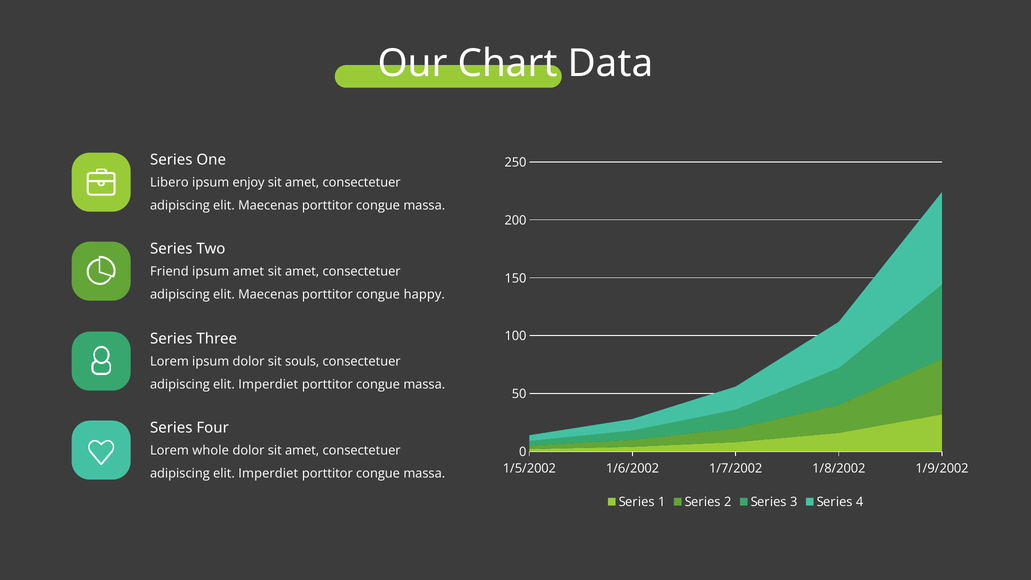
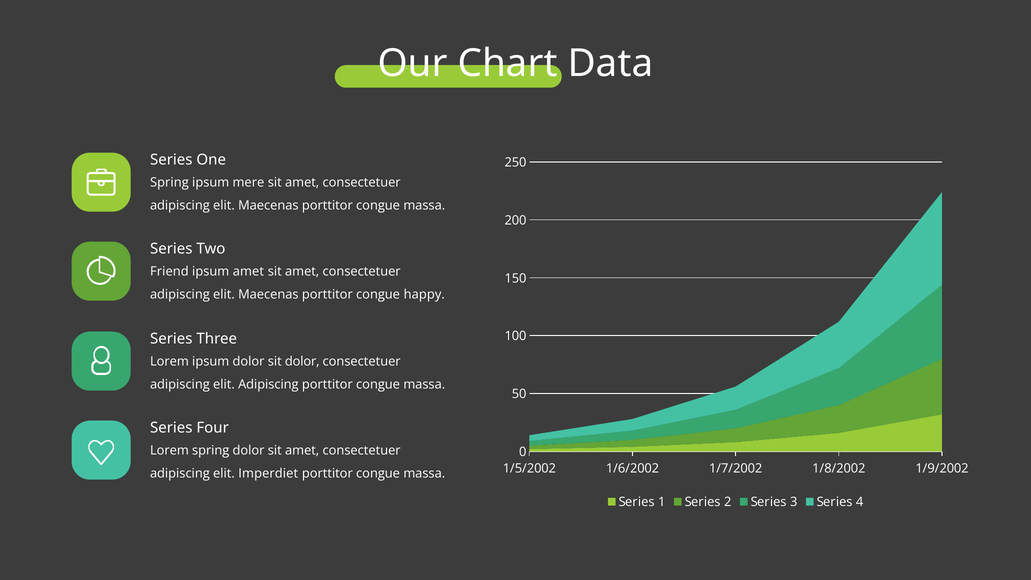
Libero: Libero -> Spring (169, 182)
enjoy: enjoy -> mere (248, 182)
sit souls: souls -> dolor (302, 361)
Imperdiet: Imperdiet -> Adipiscing (268, 385)
Lorem whole: whole -> spring (211, 450)
